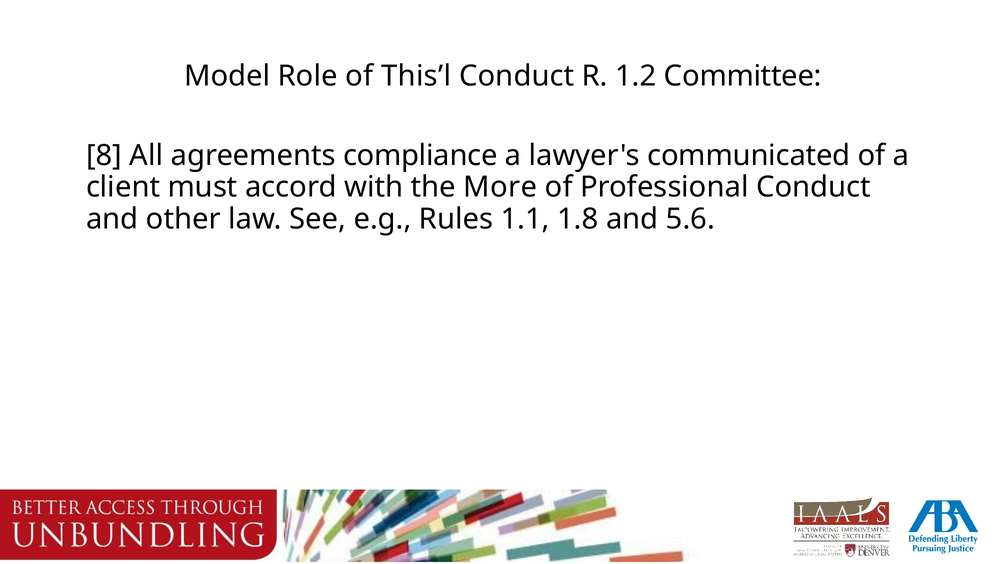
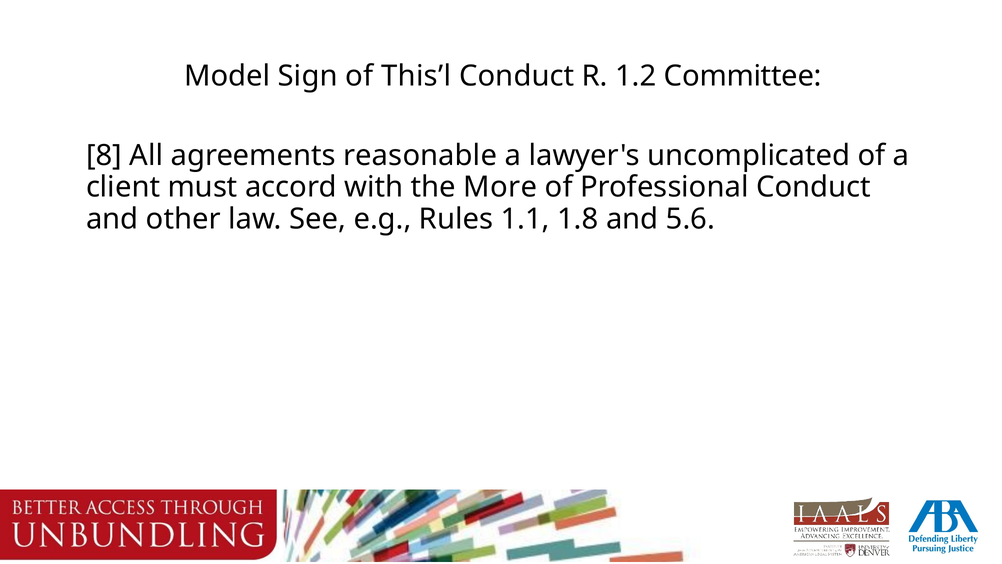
Role: Role -> Sign (308, 76)
compliance: compliance -> reasonable (420, 156)
communicated: communicated -> uncomplicated (749, 156)
